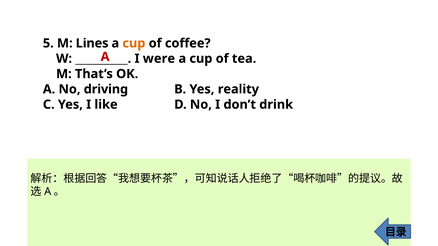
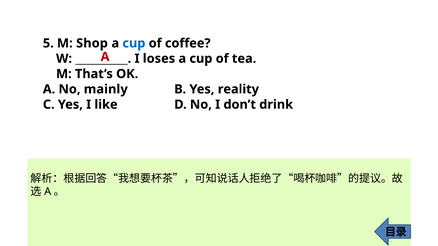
Lines: Lines -> Shop (92, 43)
cup colour: orange -> blue (134, 43)
were: were -> loses (159, 59)
driving: driving -> mainly (106, 89)
